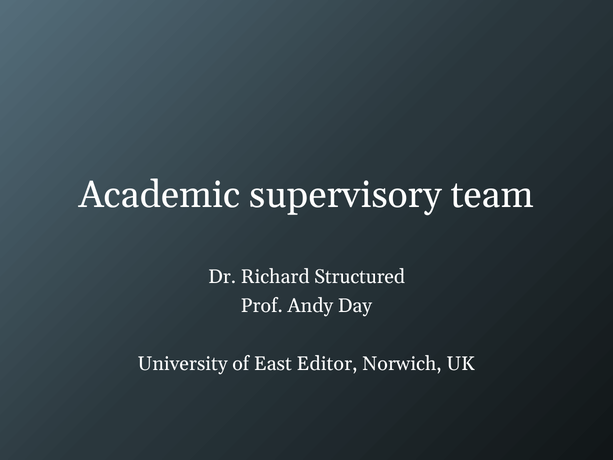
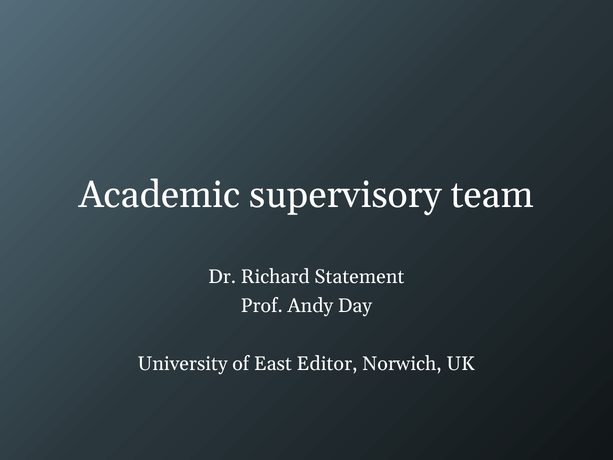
Structured: Structured -> Statement (359, 277)
